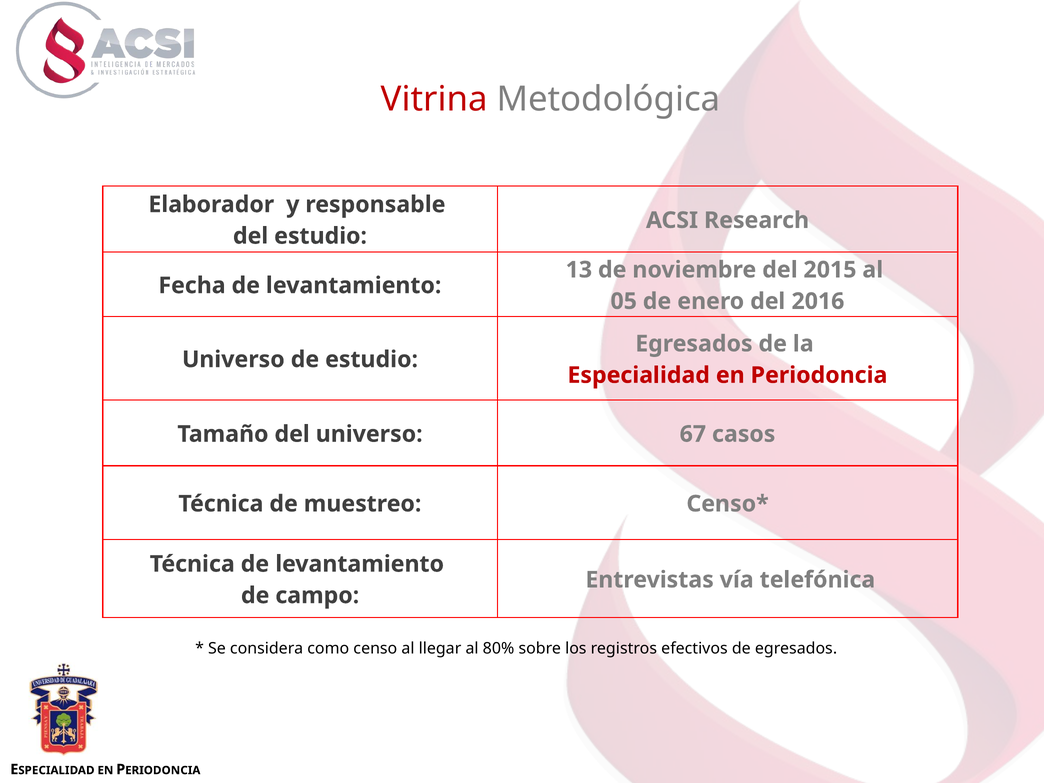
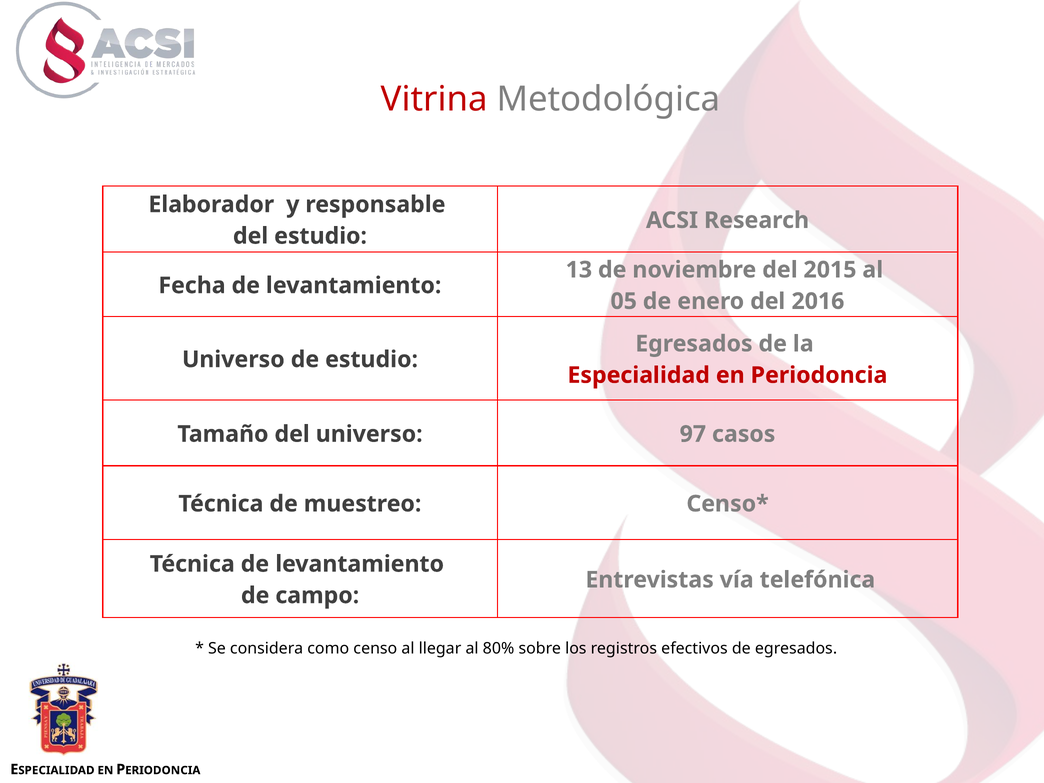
67: 67 -> 97 (693, 434)
